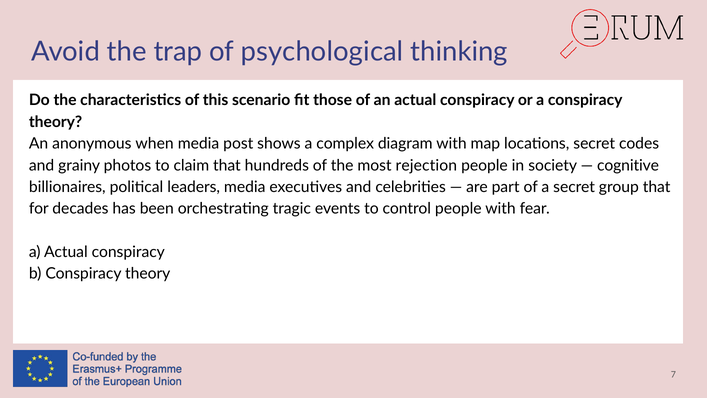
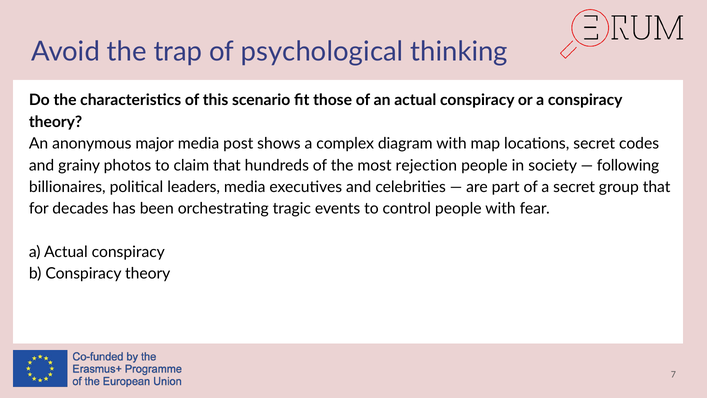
when: when -> major (155, 144)
cognitive: cognitive -> following (628, 165)
